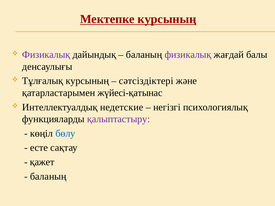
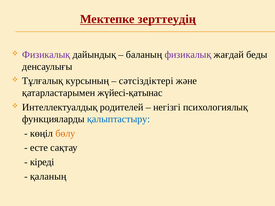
Мектепке курсының: курсының -> зерттеудің (167, 19)
балы: балы -> беды (257, 55)
недетские: недетские -> родителей (122, 107)
қалыптастыру colour: purple -> blue (119, 119)
бөлу colour: blue -> orange (65, 134)
қажет: қажет -> кіреді (42, 162)
баланың: баланың -> қаланың (48, 177)
